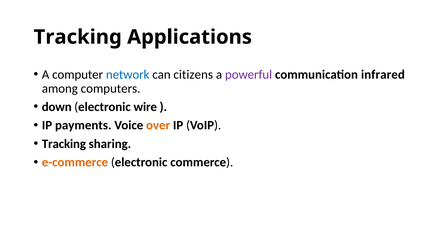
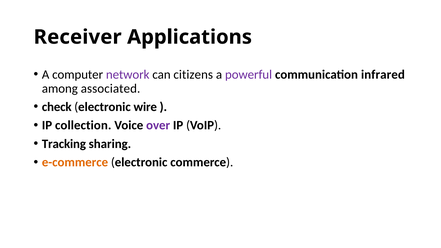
Tracking: Tracking -> Receiver (78, 37)
network colour: blue -> purple (128, 75)
computers: computers -> associated (111, 88)
down: down -> check (57, 107)
payments: payments -> collection (83, 125)
over colour: orange -> purple (158, 125)
